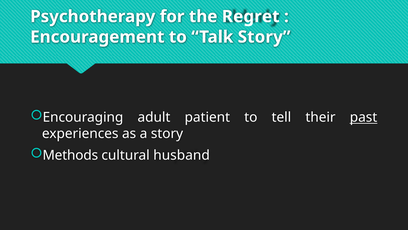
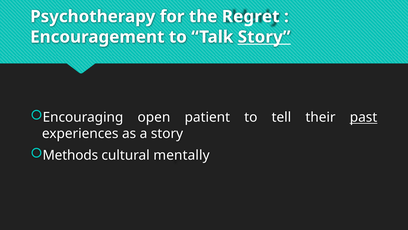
Story underline: none -> present (264, 37)
adult: adult -> open (154, 117)
husband: husband -> mentally (182, 155)
